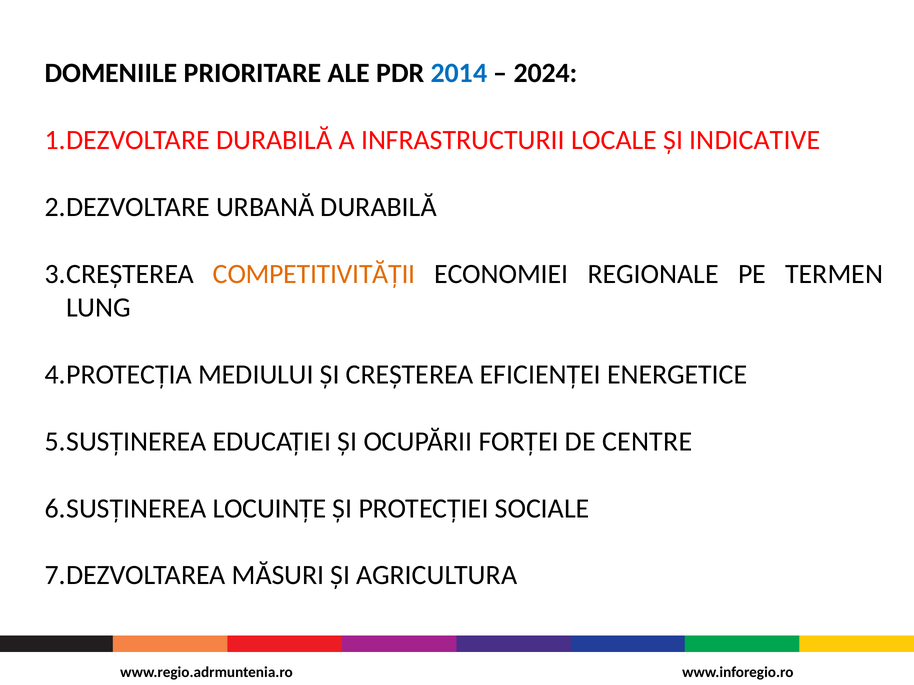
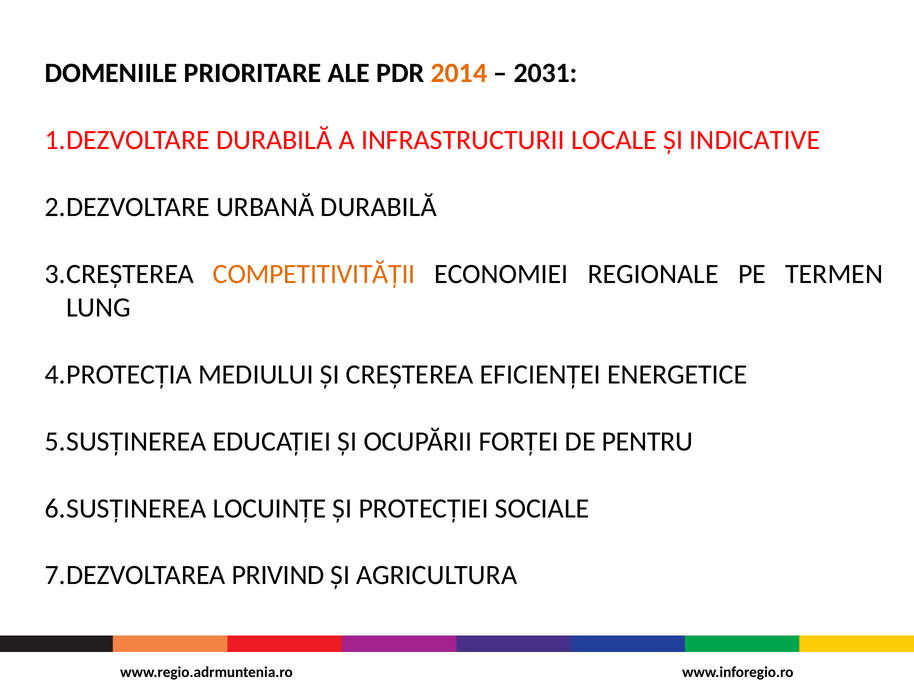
2014 colour: blue -> orange (459, 73)
2024: 2024 -> 2031 (546, 73)
CENTRE: CENTRE -> PENTRU (647, 442)
MĂSURI: MĂSURI -> PRIVIND (278, 576)
